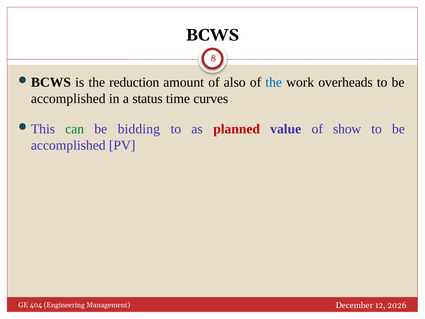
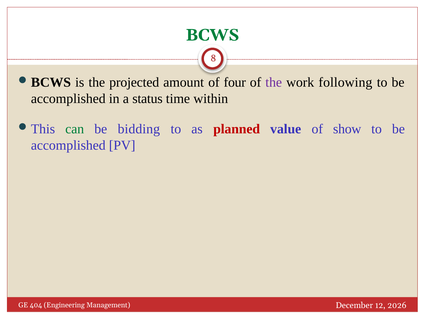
BCWS colour: black -> green (212, 35)
reduction: reduction -> projected (134, 82)
also: also -> four (235, 82)
the colour: blue -> purple (274, 82)
overheads: overheads -> following (345, 82)
curves: curves -> within (211, 98)
